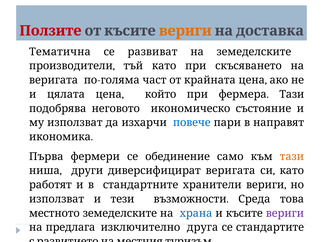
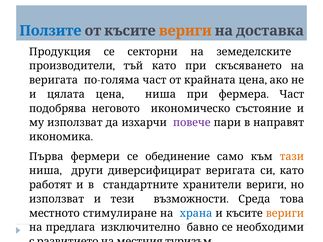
Ползите colour: red -> blue (50, 31)
Тематична: Тематична -> Продукция (60, 52)
развиват: развиват -> секторни (153, 52)
цена който: който -> ниша (160, 94)
фермера Тази: Тази -> Част (292, 94)
повече colour: blue -> purple (192, 123)
местното земеделските: земеделските -> стимулиране (120, 213)
вериги colour: purple -> orange (285, 213)
друга: друга -> бавно (203, 228)
стандартите: стандартите -> необходими (270, 228)
